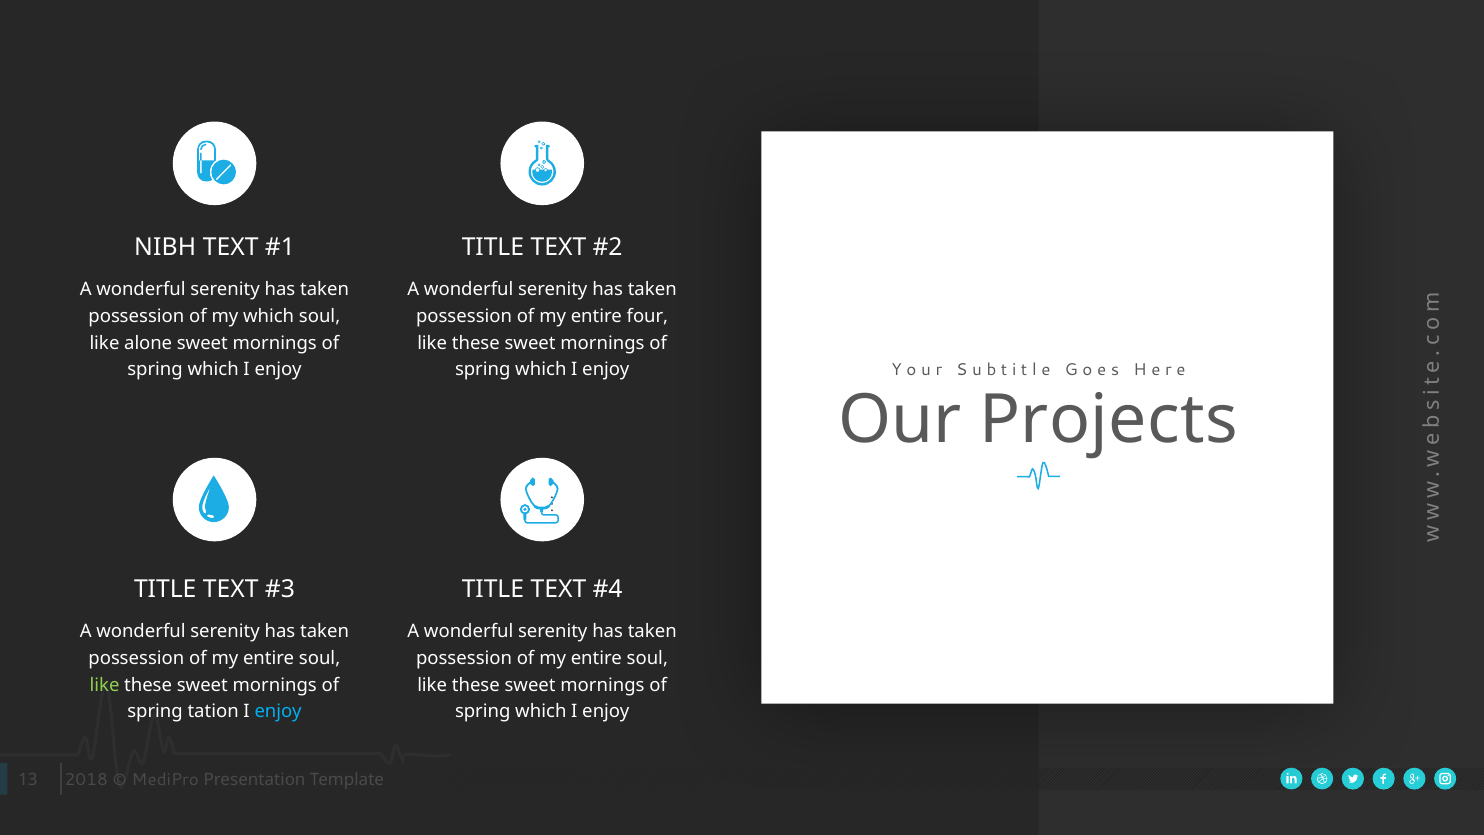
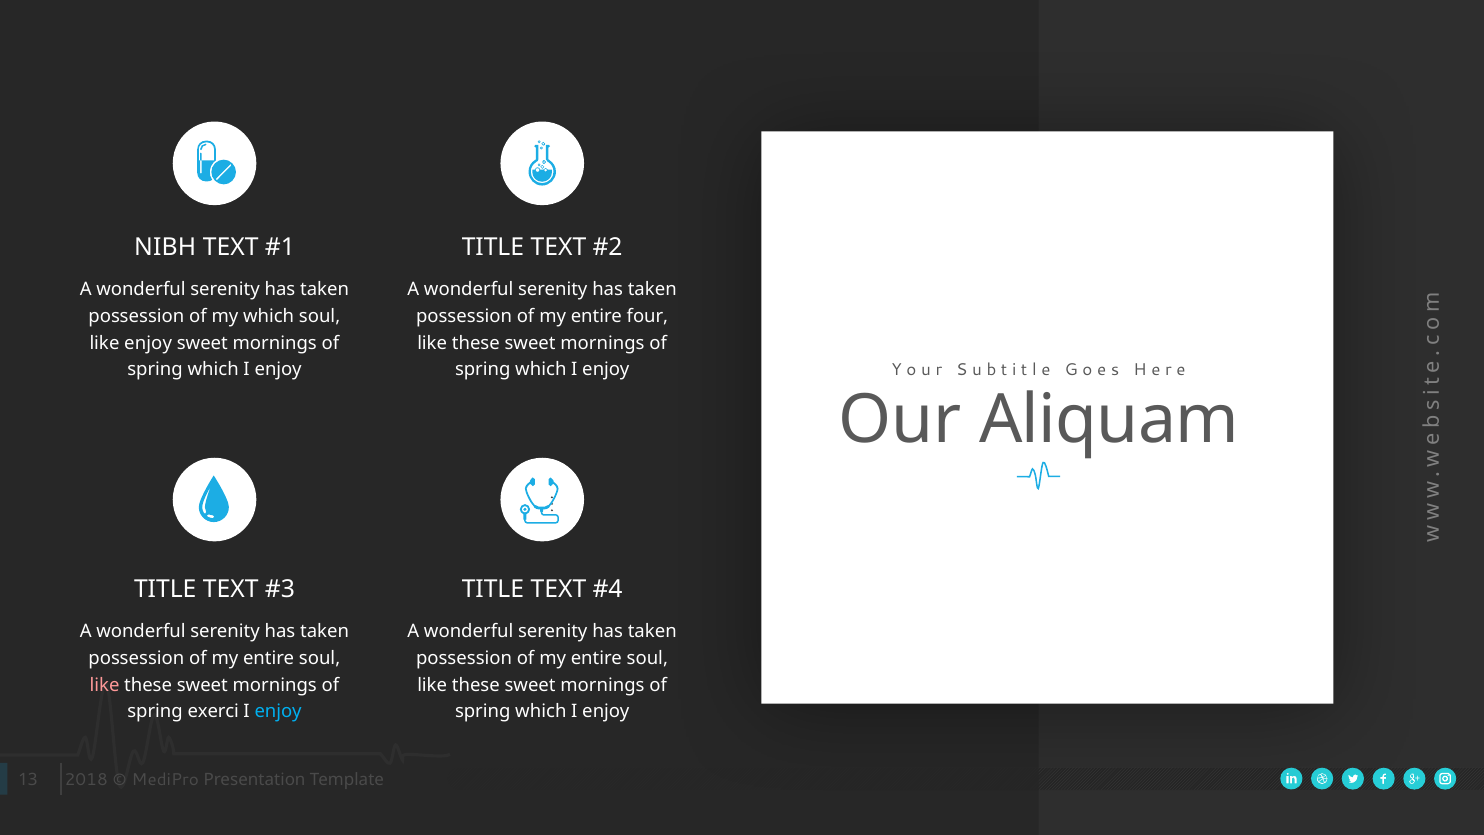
like alone: alone -> enjoy (148, 343)
Projects: Projects -> Aliquam (1109, 420)
like colour: light green -> pink (105, 685)
tation: tation -> exerci (213, 712)
